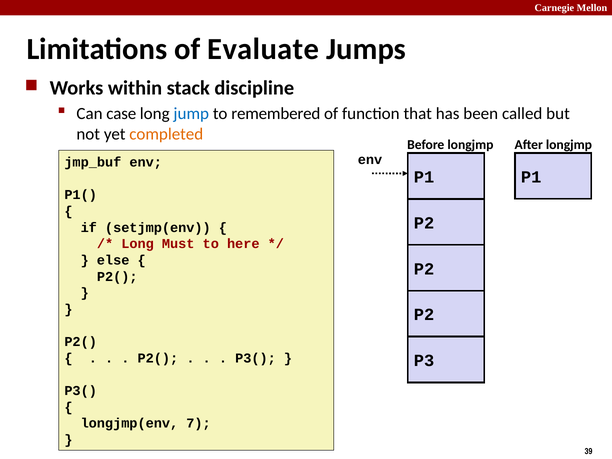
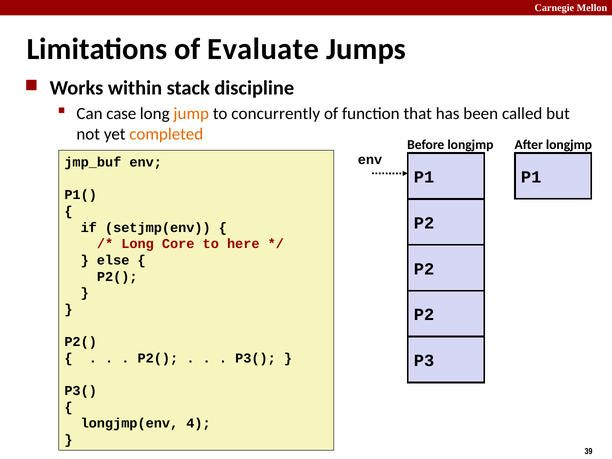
jump colour: blue -> orange (191, 114)
remembered: remembered -> concurrently (276, 114)
Must: Must -> Core (178, 244)
7: 7 -> 4 (199, 423)
